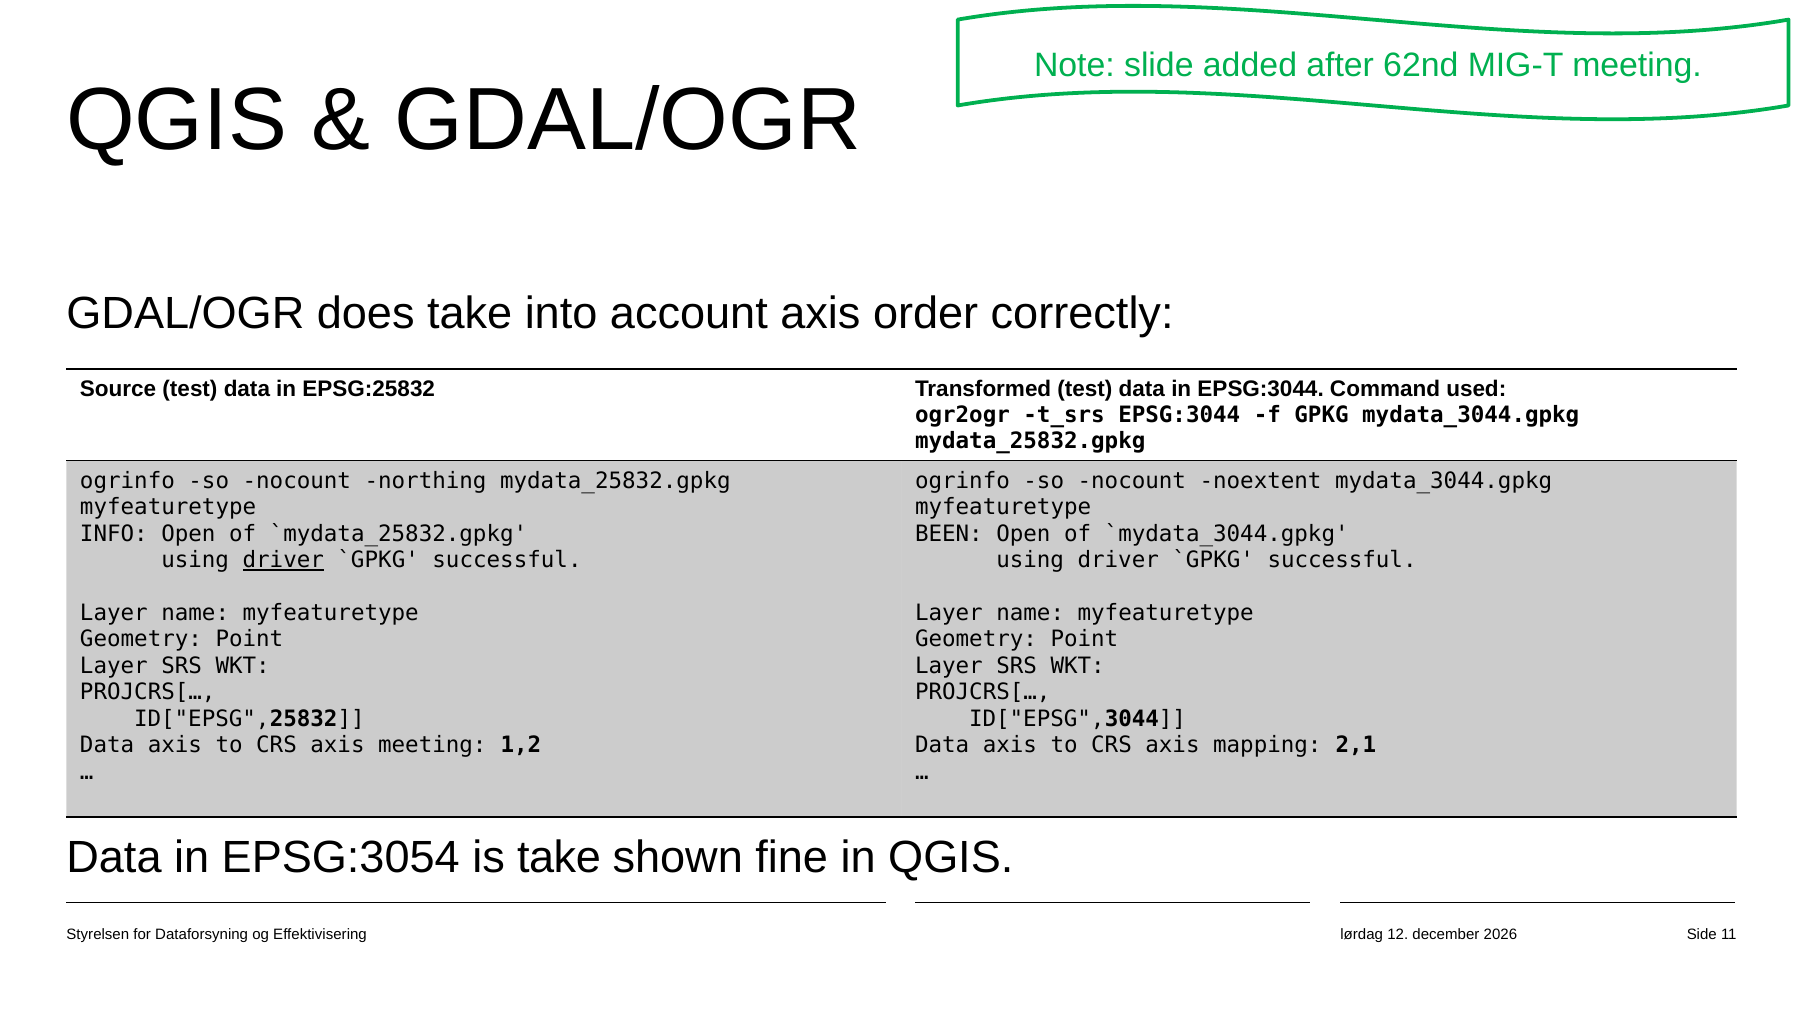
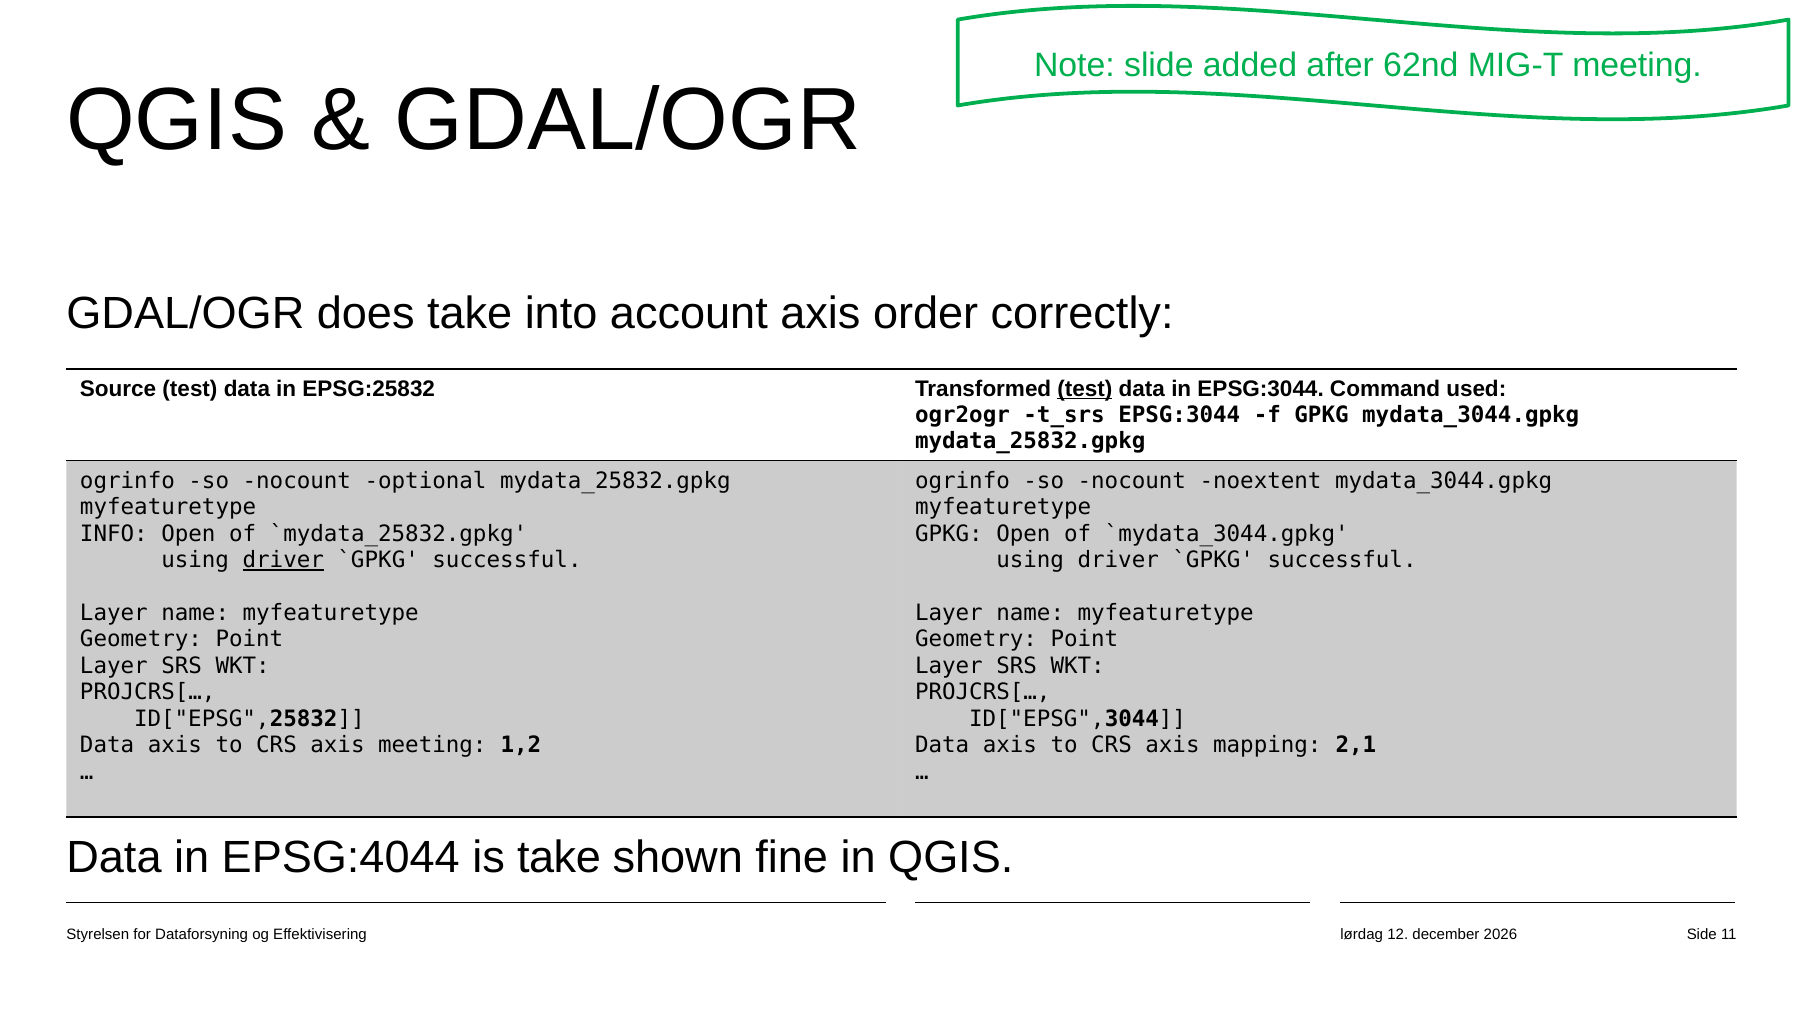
test underline: none -> present (1085, 389)
northing: northing -> optional (426, 481)
BEEN: BEEN -> GPKG (949, 534)
EPSG:3054: EPSG:3054 -> EPSG:4044 (341, 857)
